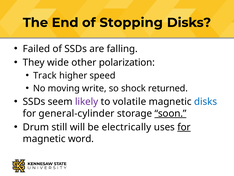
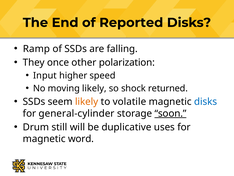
Stopping: Stopping -> Reported (131, 23)
Failed: Failed -> Ramp (36, 49)
wide: wide -> once (58, 62)
Track: Track -> Input (45, 75)
moving write: write -> likely (94, 88)
likely colour: purple -> orange (87, 101)
electrically: electrically -> duplicative (127, 127)
for underline: present -> none (184, 127)
